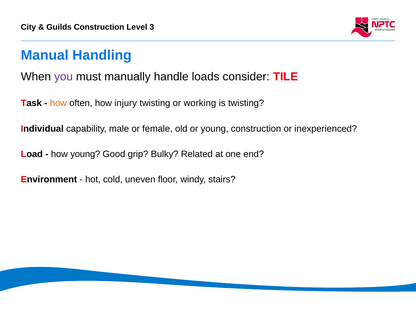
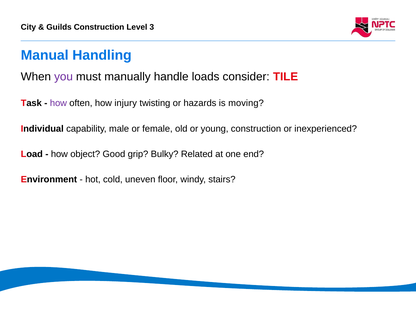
how colour: orange -> purple (58, 103)
working: working -> hazards (200, 103)
is twisting: twisting -> moving (246, 103)
how young: young -> object (85, 154)
